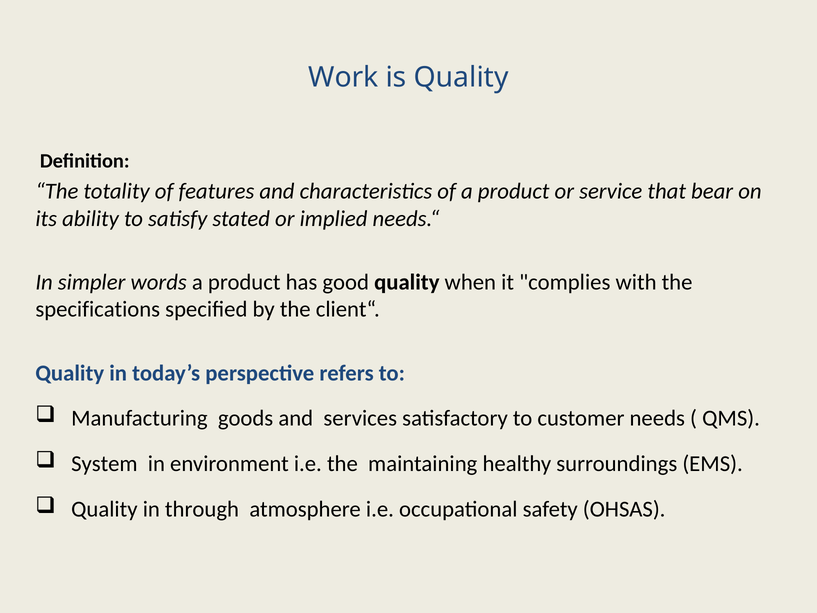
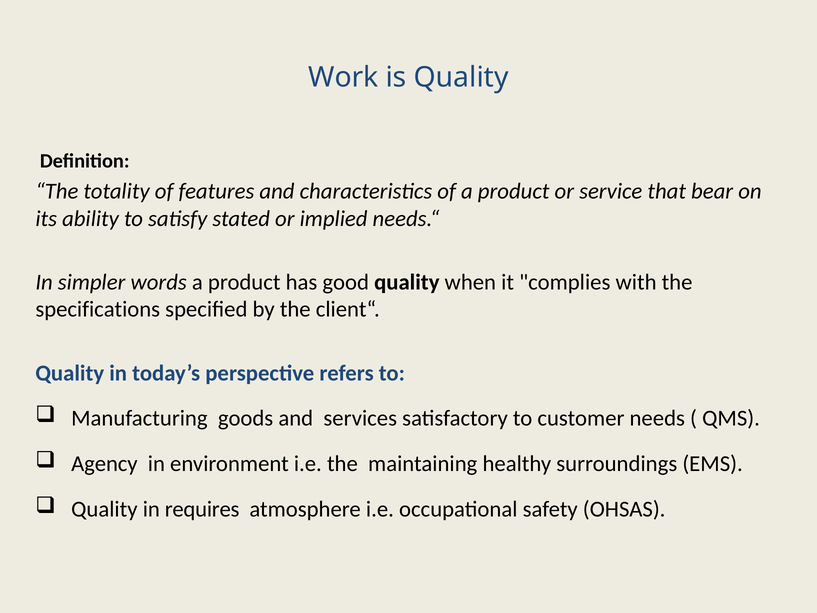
System: System -> Agency (104, 464)
through: through -> requires (202, 509)
